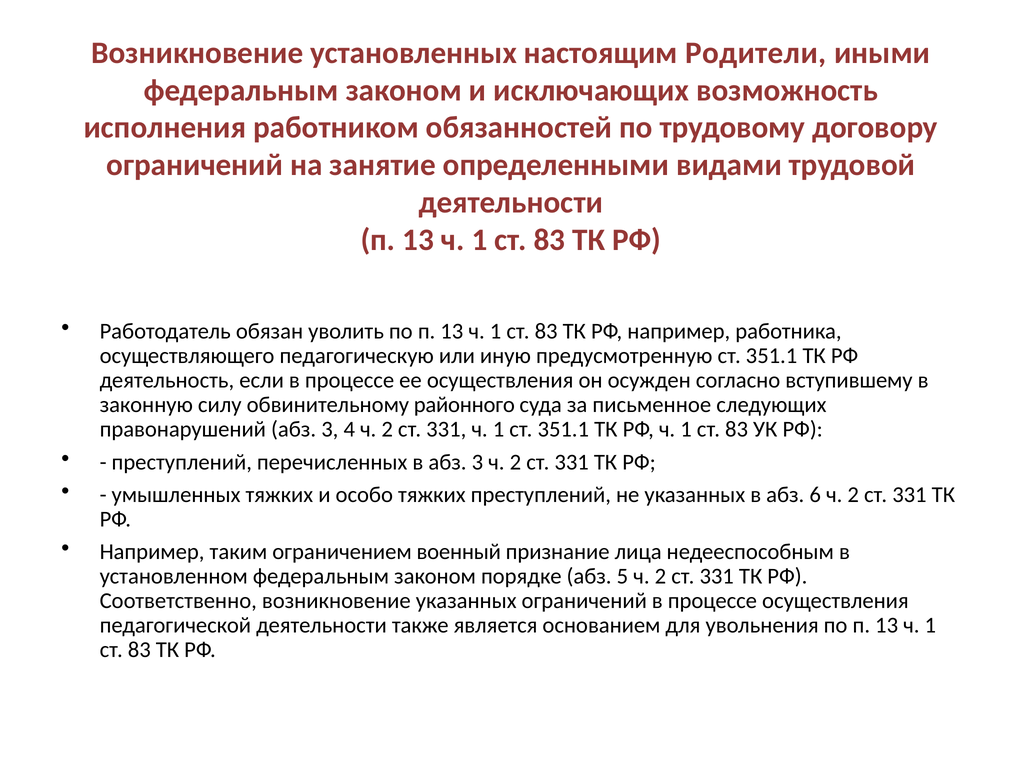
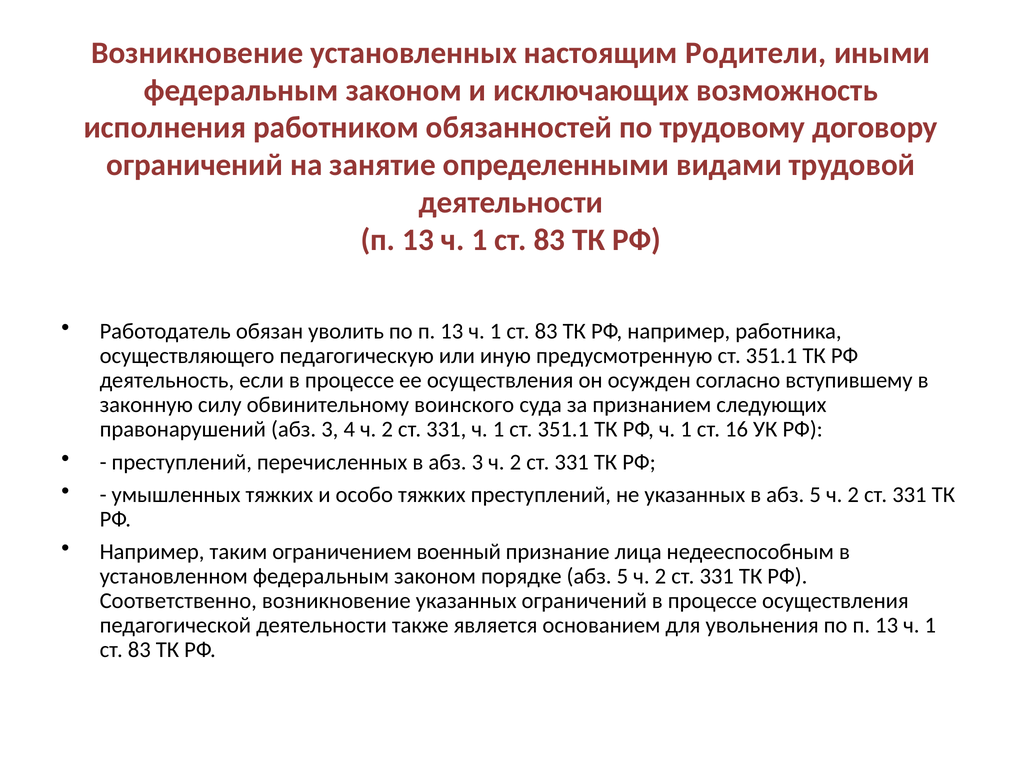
районного: районного -> воинского (464, 405)
письменное: письменное -> признанием (652, 405)
83: 83 -> 16 (737, 430)
в абз 6: 6 -> 5 (815, 495)
